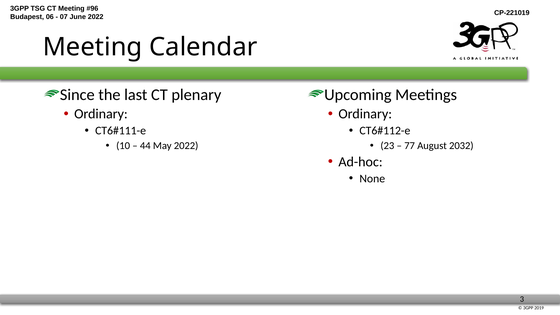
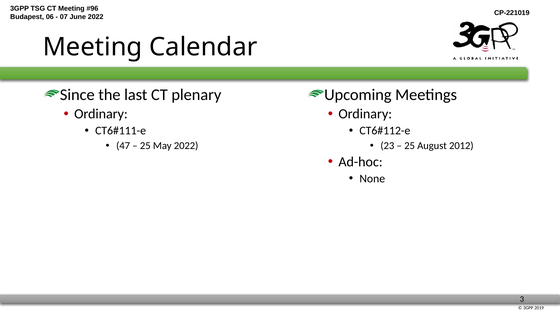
10: 10 -> 47 (123, 146)
44: 44 -> 25 (145, 146)
77: 77 -> 25 (410, 146)
2032: 2032 -> 2012 (461, 146)
